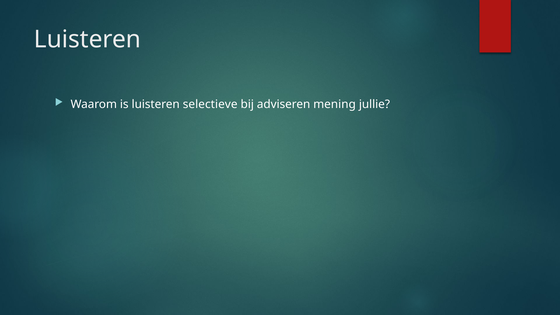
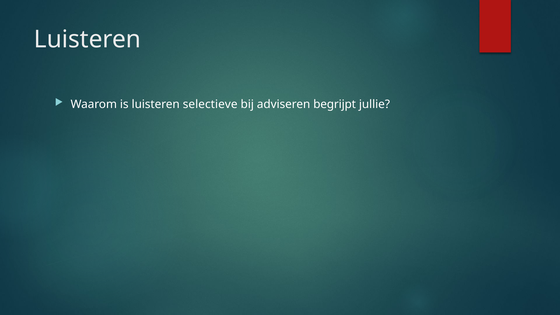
mening: mening -> begrijpt (335, 104)
